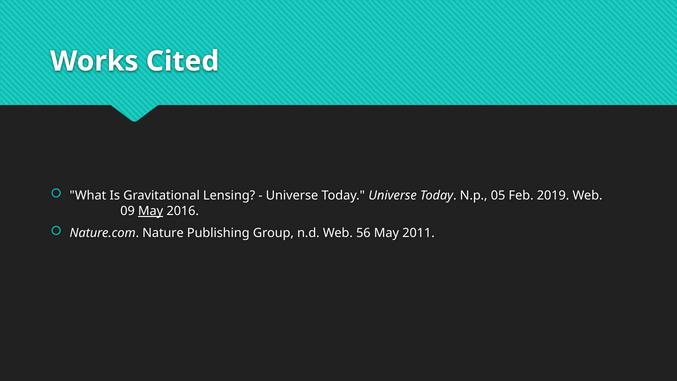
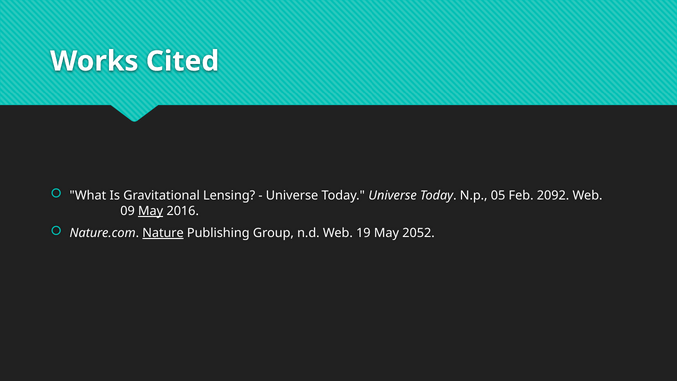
2019: 2019 -> 2092 (553, 196)
Nature underline: none -> present (163, 233)
56: 56 -> 19 (363, 233)
2011: 2011 -> 2052 (419, 233)
